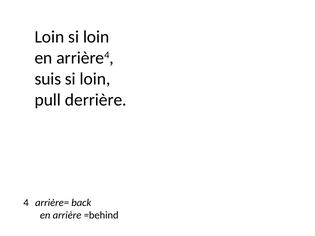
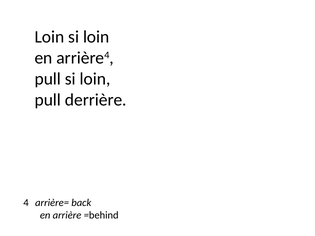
suis: suis -> pull (48, 79)
